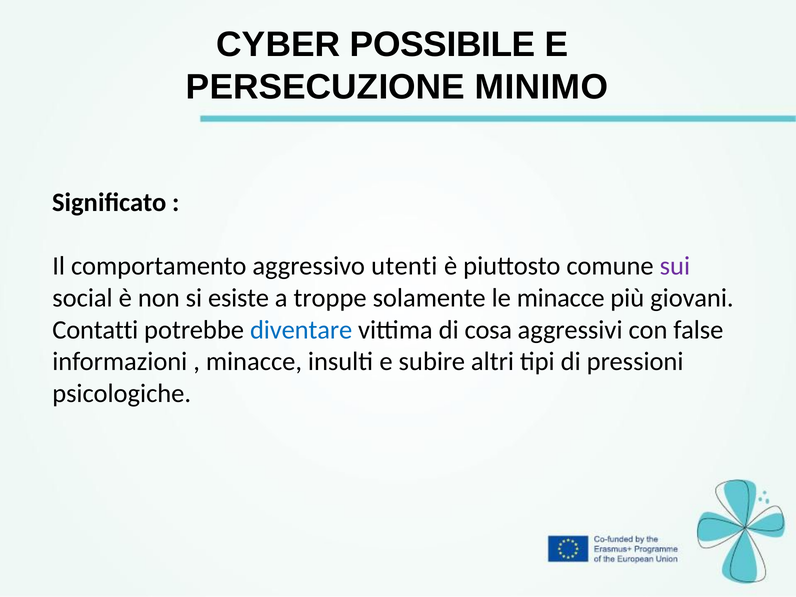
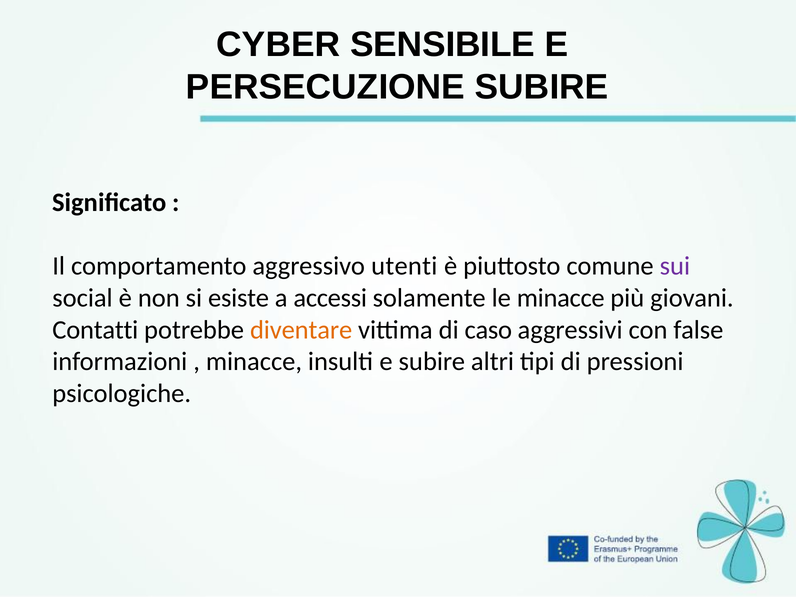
POSSIBILE: POSSIBILE -> SENSIBILE (443, 44)
PERSECUZIONE MINIMO: MINIMO -> SUBIRE (542, 87)
troppe: troppe -> accessi (330, 298)
diventare colour: blue -> orange (301, 330)
cosa: cosa -> caso (488, 330)
